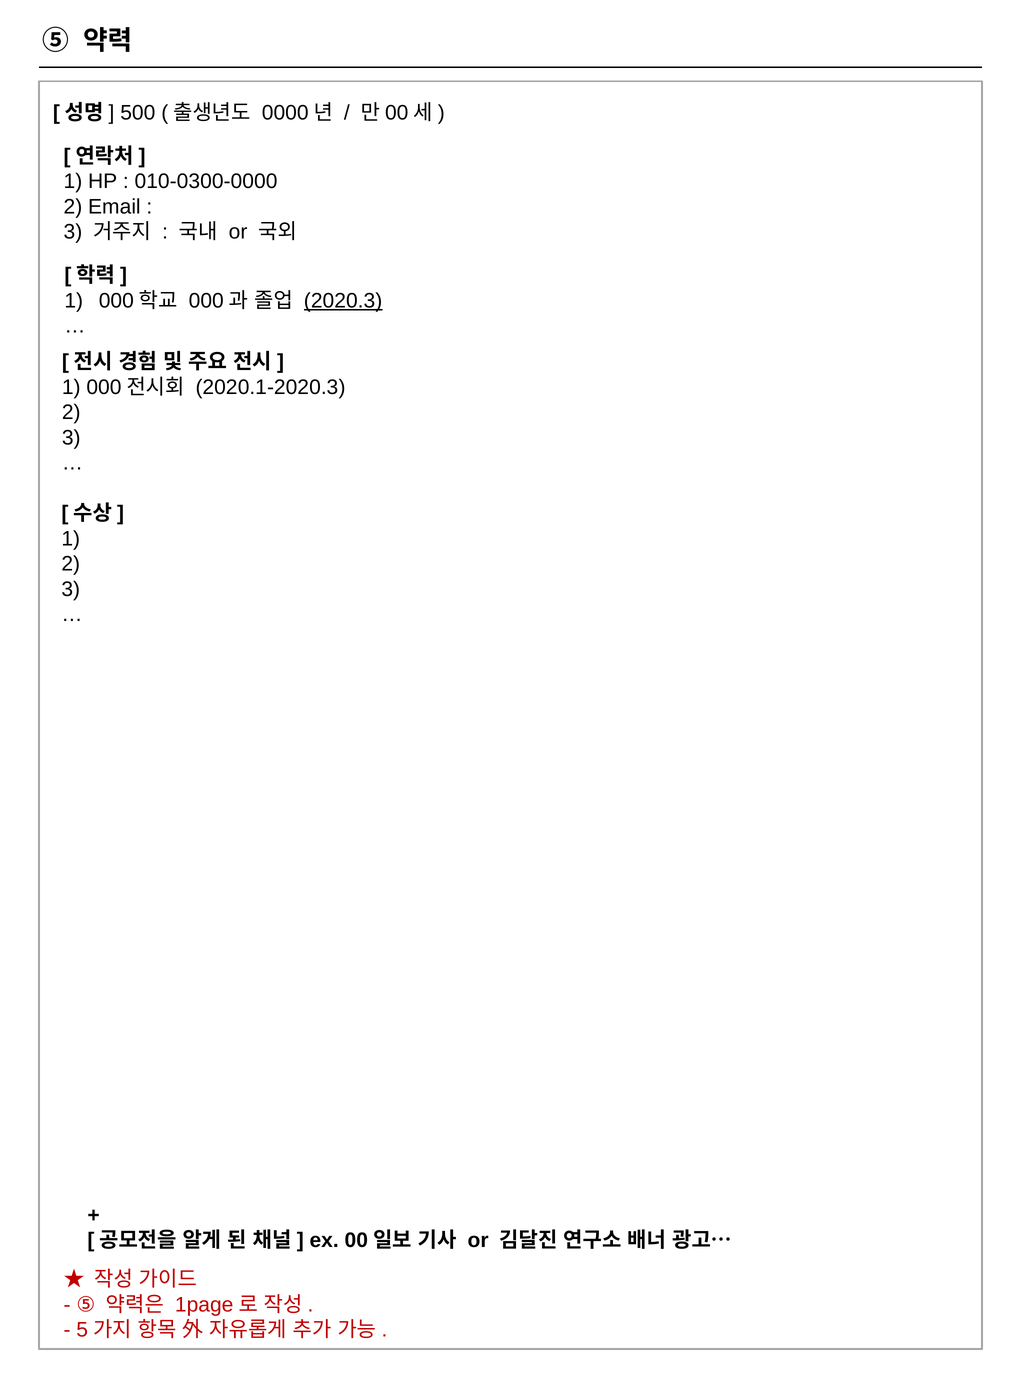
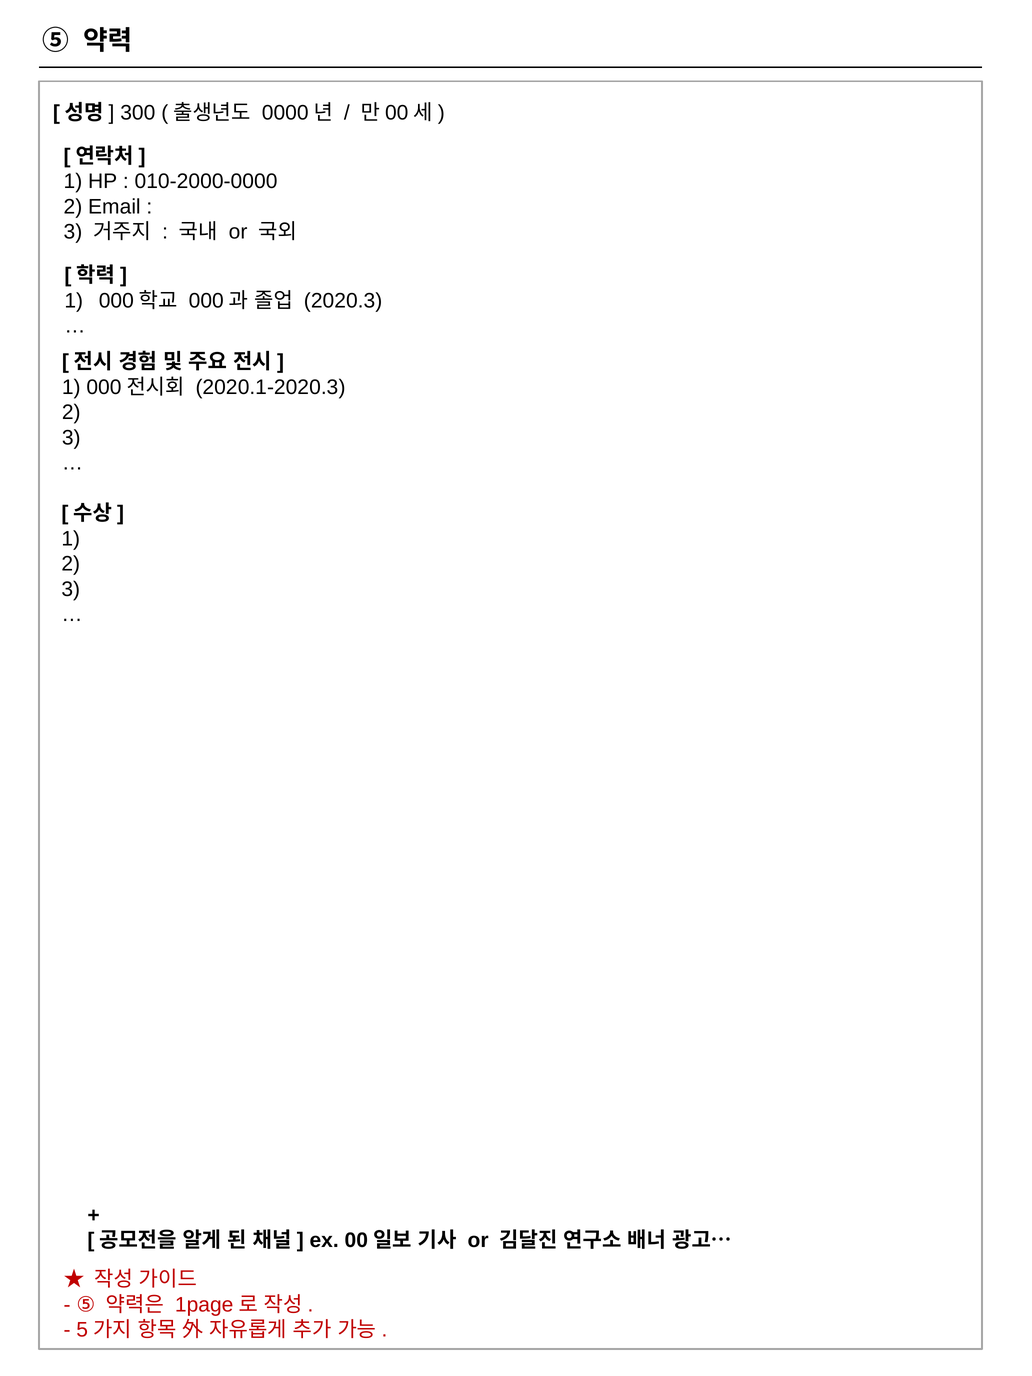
500: 500 -> 300 (138, 113)
010-0300-0000: 010-0300-0000 -> 010-2000-0000 (206, 181)
2020.3 underline: present -> none (343, 301)
